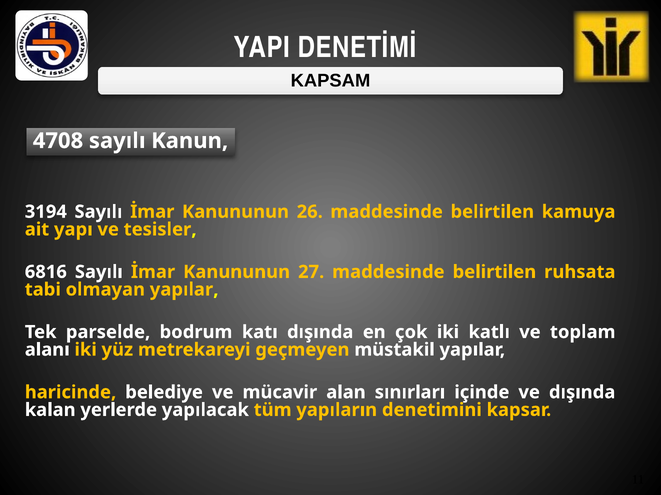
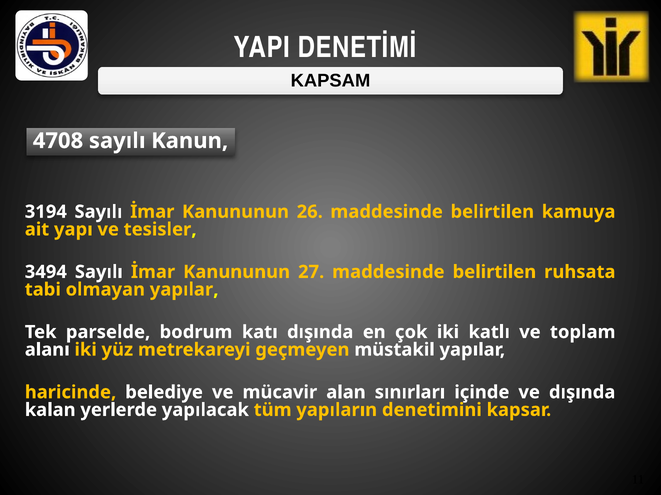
6816: 6816 -> 3494 (46, 272)
